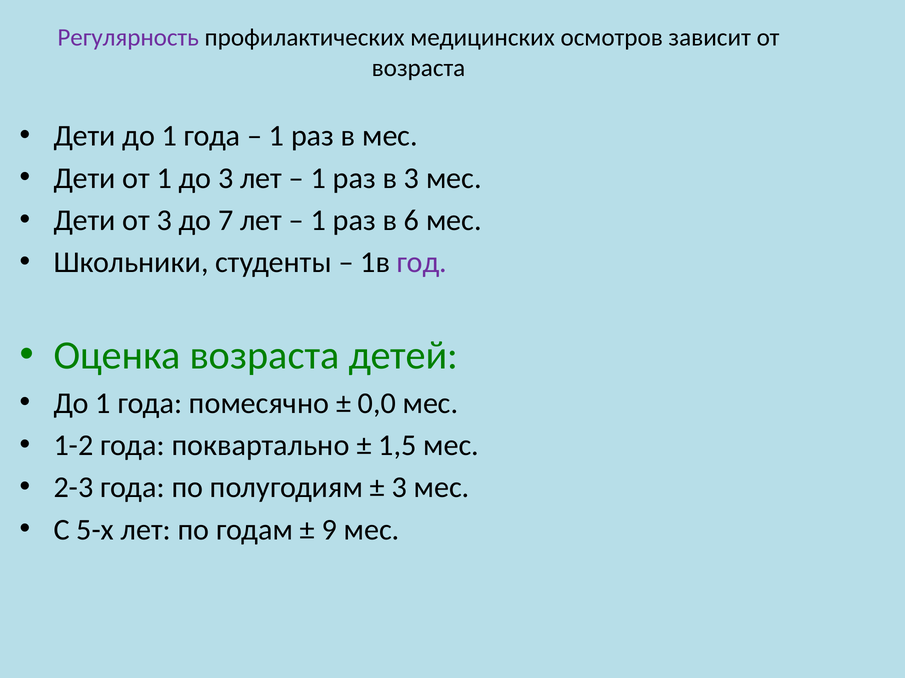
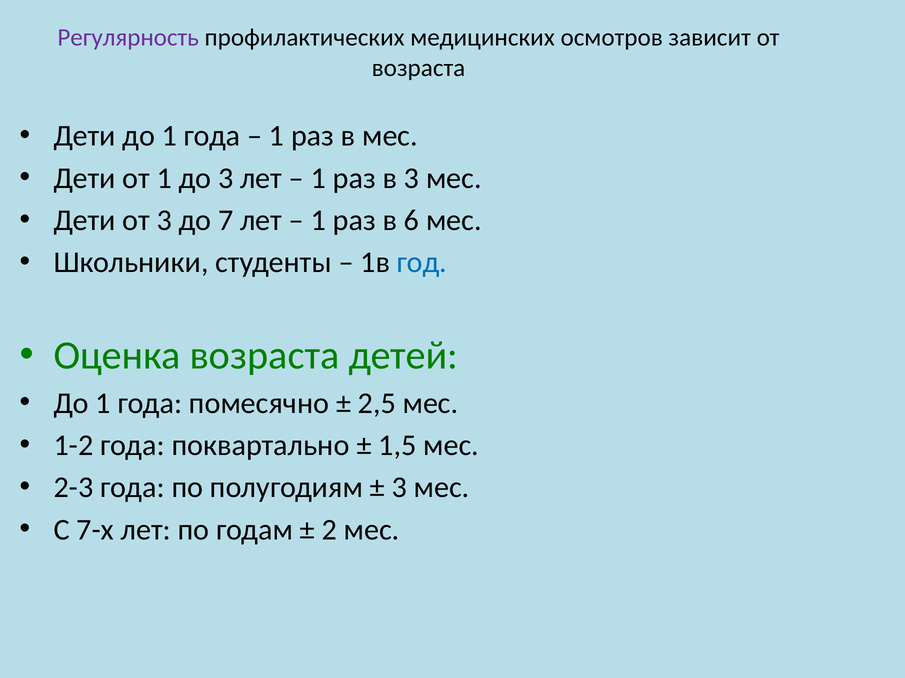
год colour: purple -> blue (422, 263)
0,0: 0,0 -> 2,5 (377, 404)
5-х: 5-х -> 7-х (95, 530)
9: 9 -> 2 (329, 530)
